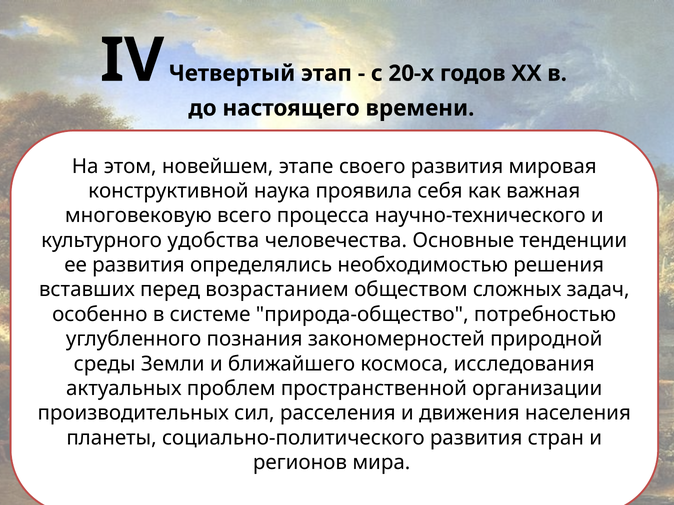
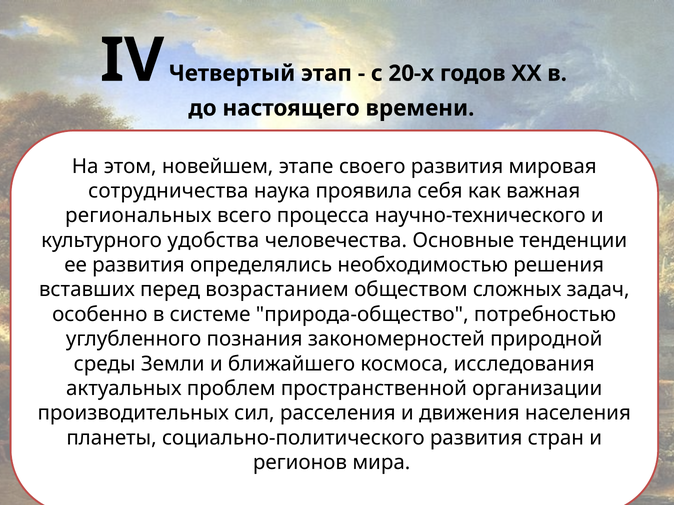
конструктивной: конструктивной -> сотрудничества (168, 191)
многовековую: многовековую -> региональных (138, 216)
